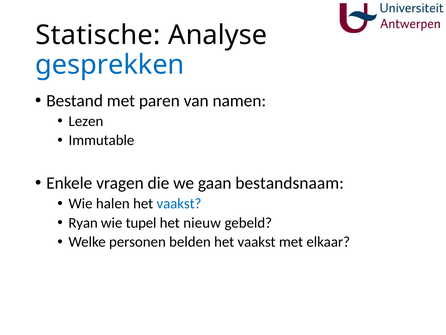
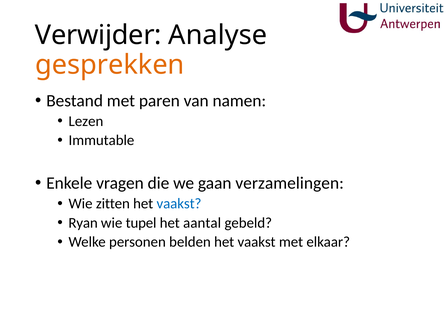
Statische: Statische -> Verwijder (98, 35)
gesprekken colour: blue -> orange (110, 65)
bestandsnaam: bestandsnaam -> verzamelingen (290, 183)
halen: halen -> zitten (113, 203)
nieuw: nieuw -> aantal (202, 223)
